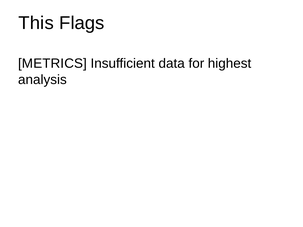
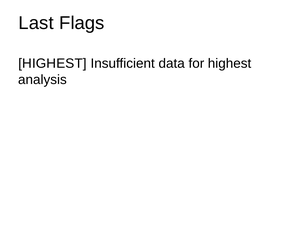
This: This -> Last (36, 23)
METRICS: METRICS -> HIGHEST (52, 64)
